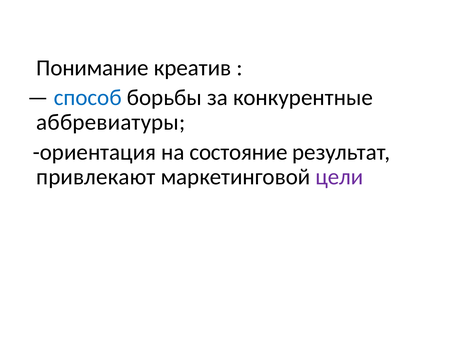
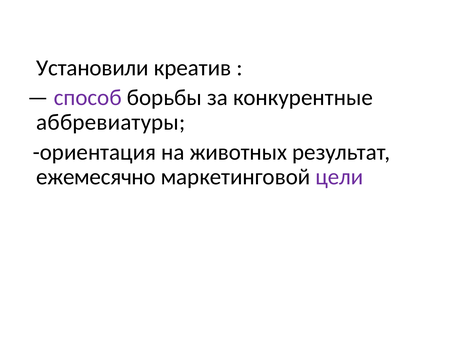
Понимание: Понимание -> Установили (92, 68)
способ colour: blue -> purple (88, 97)
состояние: состояние -> животных (238, 152)
привлекают: привлекают -> ежемесячно (96, 177)
